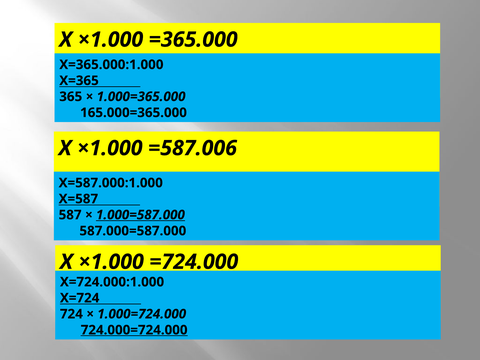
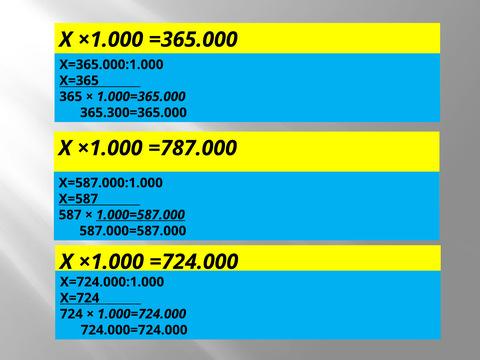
165.000=365.000: 165.000=365.000 -> 365.300=365.000 (133, 113)
=587.006: =587.006 -> =787.000 (193, 148)
724.000=724.000 underline: present -> none (134, 330)
